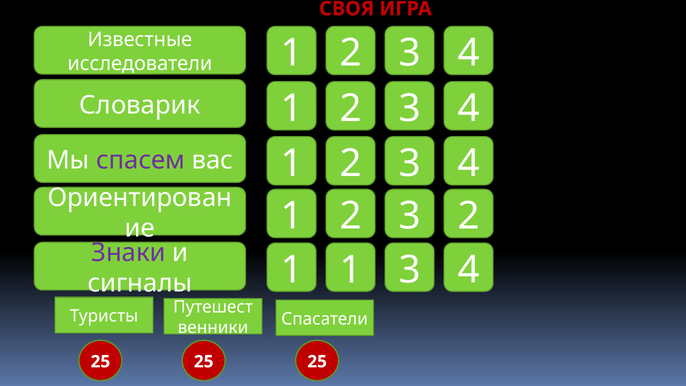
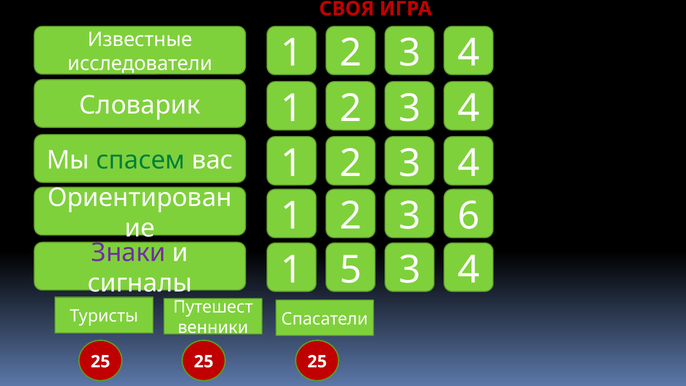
спасем colour: purple -> green (141, 160)
3 2: 2 -> 6 (469, 216)
1 1: 1 -> 5 (351, 270)
